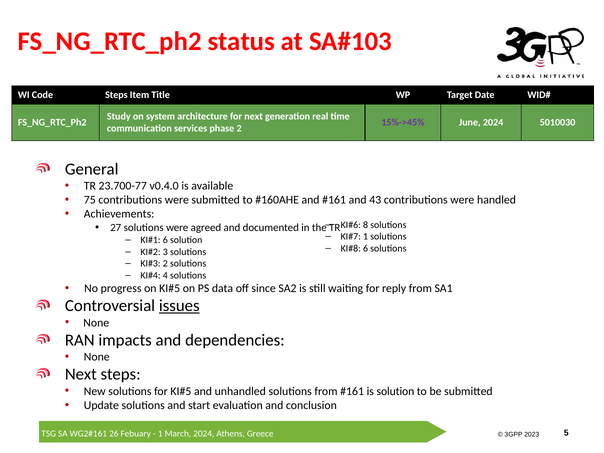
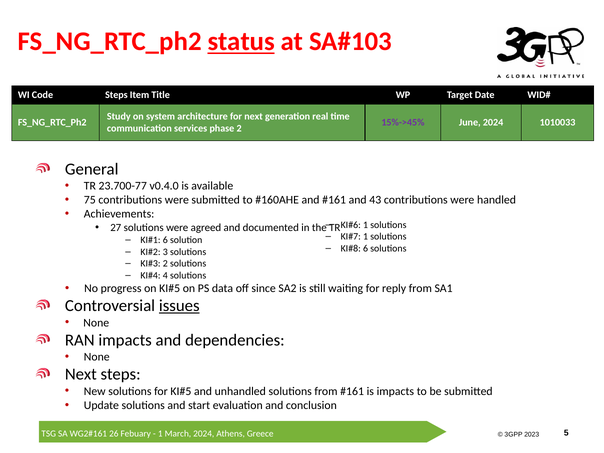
status underline: none -> present (241, 42)
5010030: 5010030 -> 1010033 (558, 122)
8: 8 -> 1 (366, 225)
is solution: solution -> impacts (395, 391)
